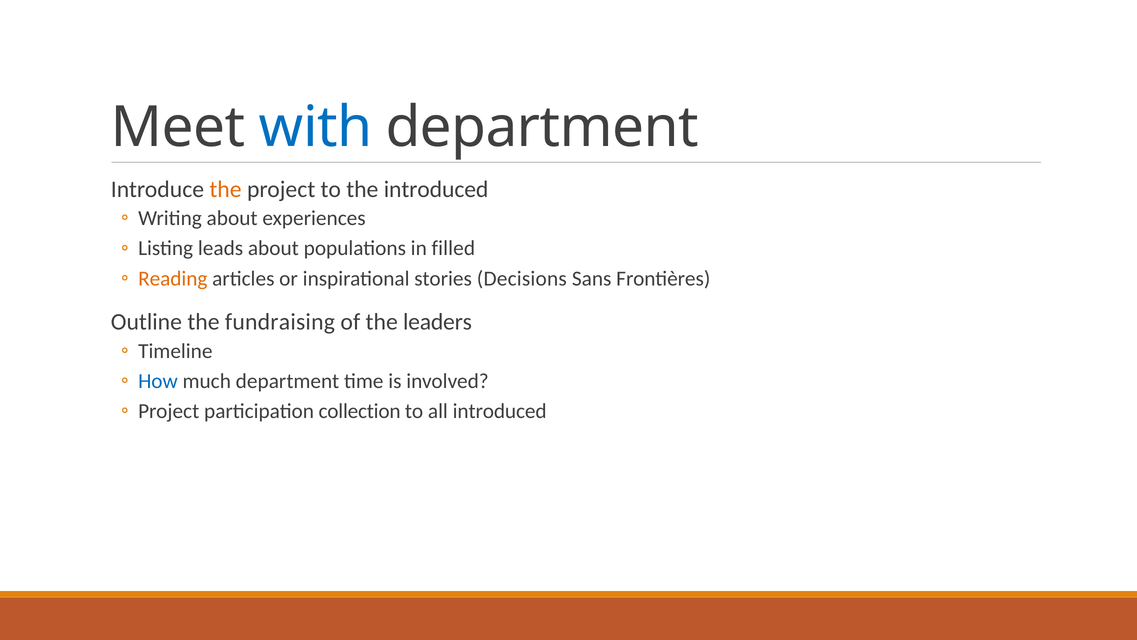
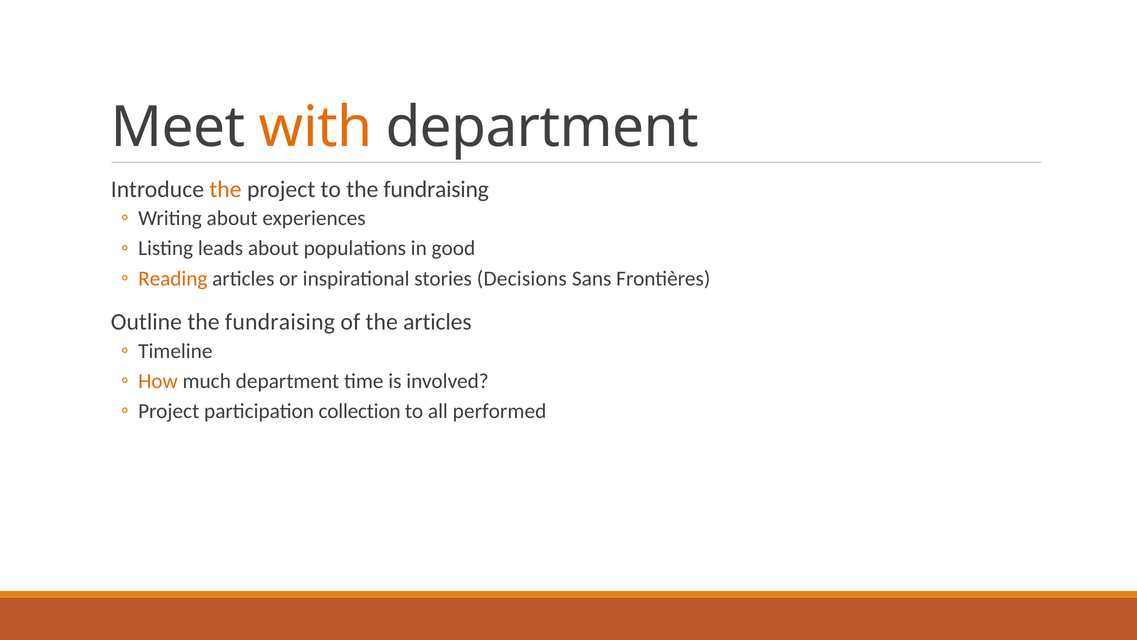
with colour: blue -> orange (316, 127)
to the introduced: introduced -> fundraising (436, 189)
filled: filled -> good (453, 248)
the leaders: leaders -> articles (437, 322)
How colour: blue -> orange (158, 381)
all introduced: introduced -> performed (500, 411)
